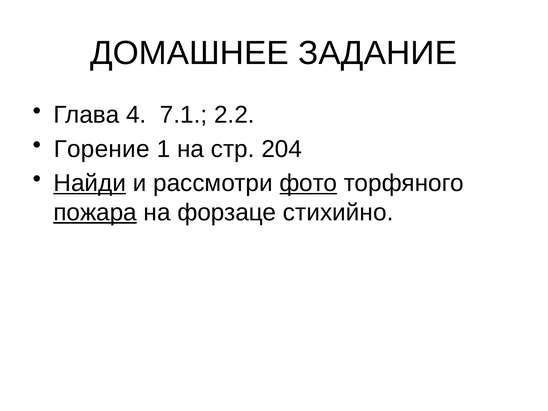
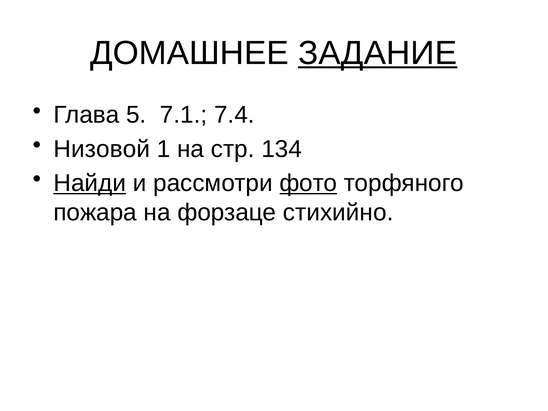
ЗАДАНИЕ underline: none -> present (378, 53)
4: 4 -> 5 (136, 115)
2.2: 2.2 -> 7.4 (234, 115)
Горение: Горение -> Низовой (102, 149)
204: 204 -> 134 (282, 149)
пожара underline: present -> none (95, 212)
